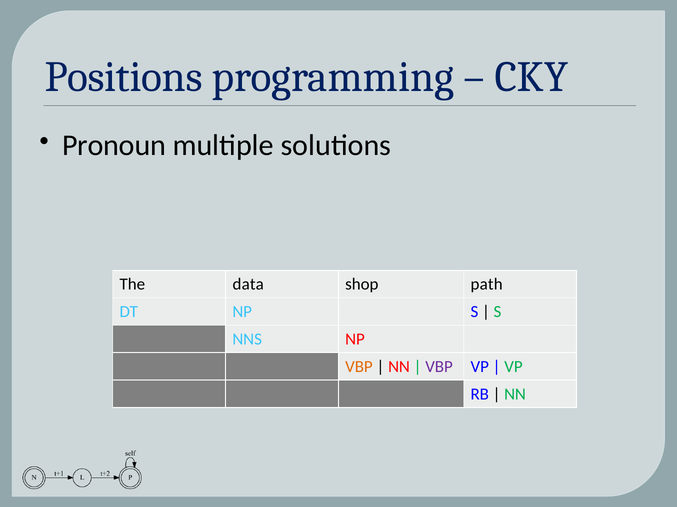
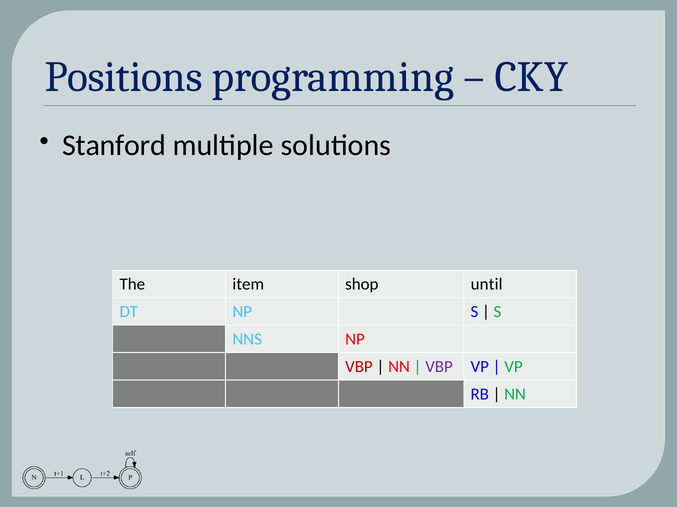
Pronoun: Pronoun -> Stanford (114, 145)
data: data -> item (248, 285)
path: path -> until (487, 285)
VBP colour: orange -> red (359, 367)
